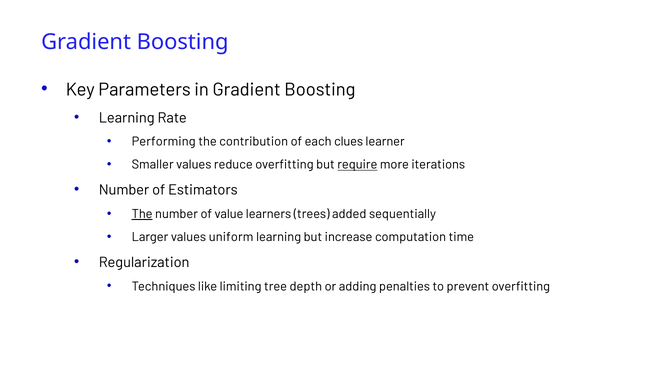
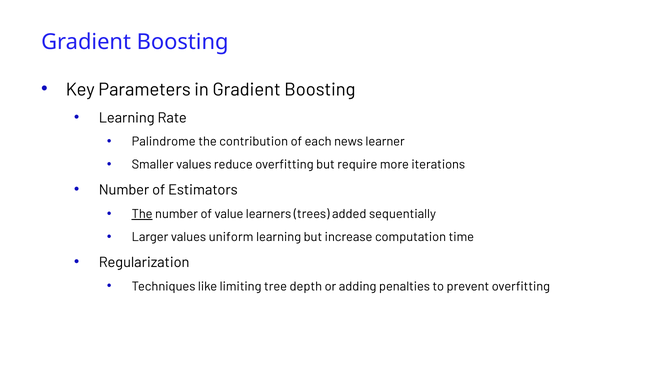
Performing: Performing -> Palindrome (164, 142)
clues: clues -> news (349, 142)
require underline: present -> none (357, 165)
